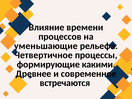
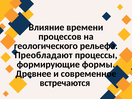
уменьшающие: уменьшающие -> геологического (46, 46)
Четвертичное: Четвертичное -> Преобладают (44, 55)
какими: какими -> формы (99, 64)
